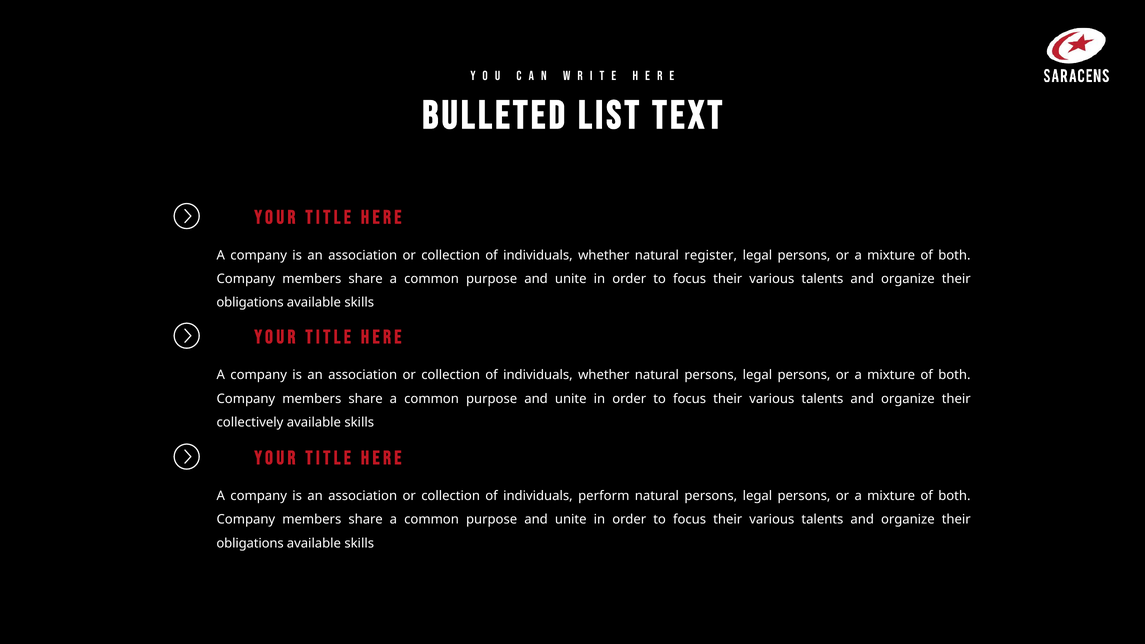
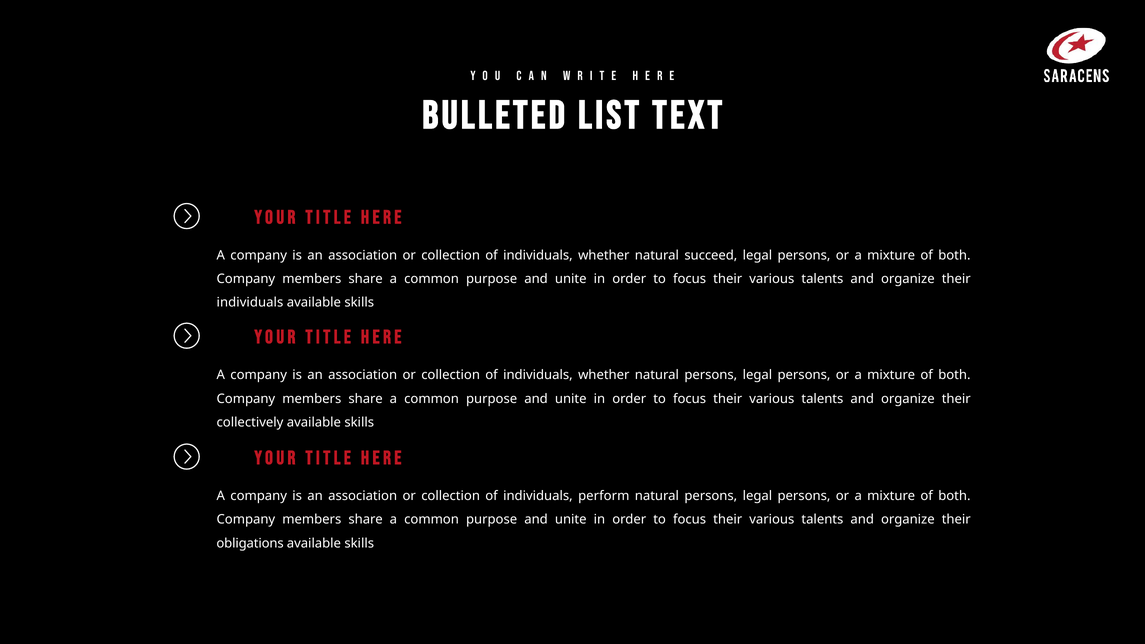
register: register -> succeed (711, 256)
obligations: obligations -> individuals (250, 303)
